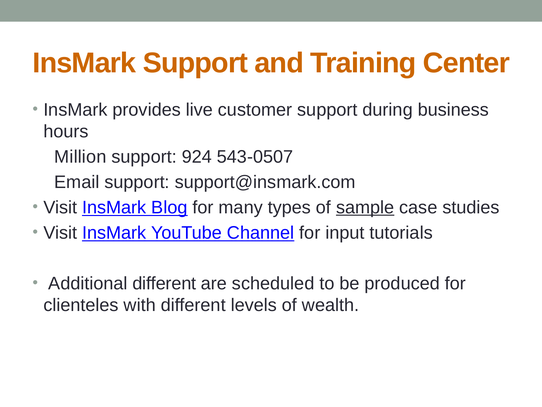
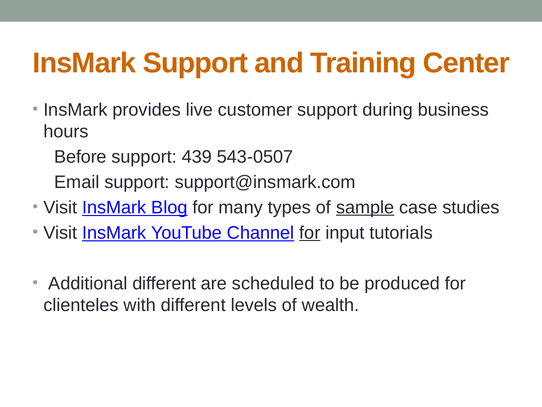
Million: Million -> Before (81, 157)
924: 924 -> 439 (197, 157)
for underline: none -> present (310, 232)
